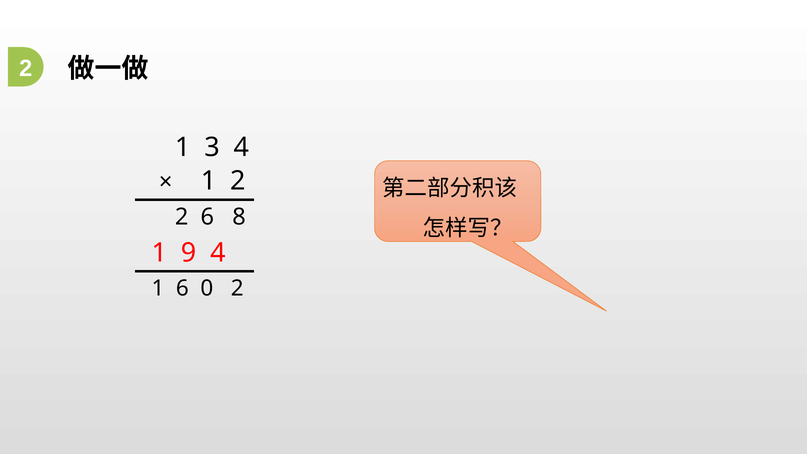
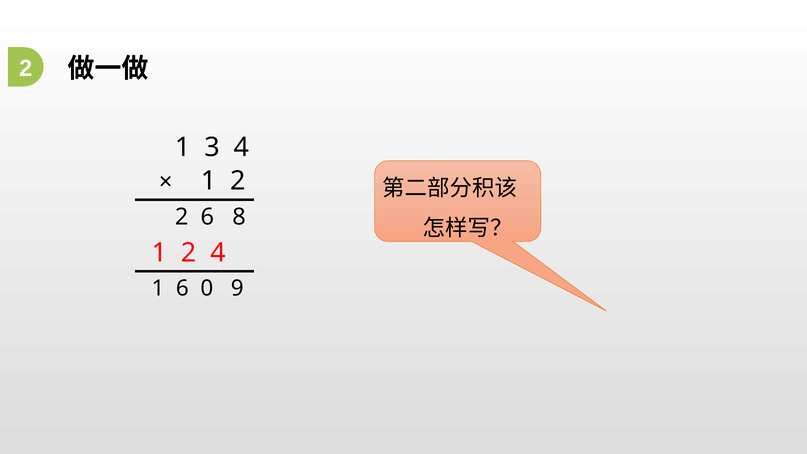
9: 9 -> 2 (189, 253)
0 2: 2 -> 9 (237, 288)
